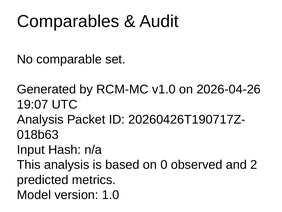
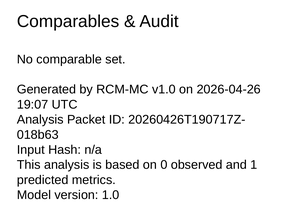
2: 2 -> 1 (254, 164)
